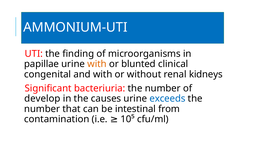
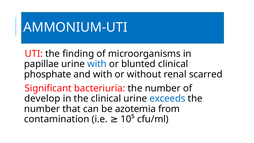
with colour: orange -> blue (97, 64)
congenital: congenital -> phosphate (48, 74)
kidneys: kidneys -> scarred (206, 74)
the causes: causes -> clinical (106, 99)
intestinal: intestinal -> azotemia (135, 109)
